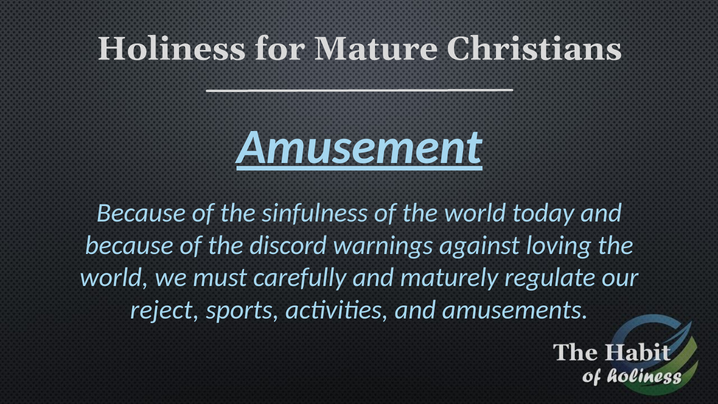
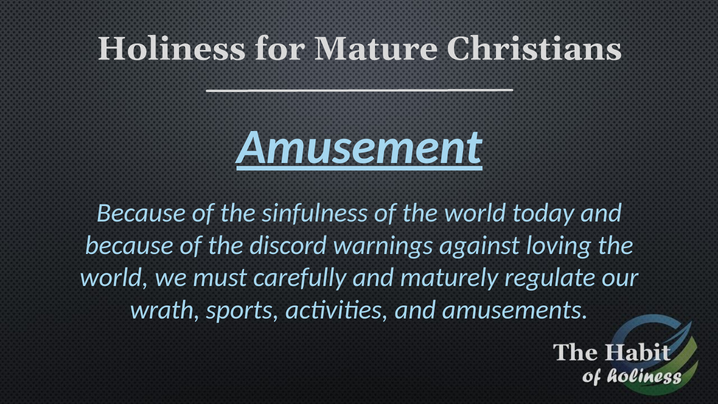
reject: reject -> wrath (165, 310)
